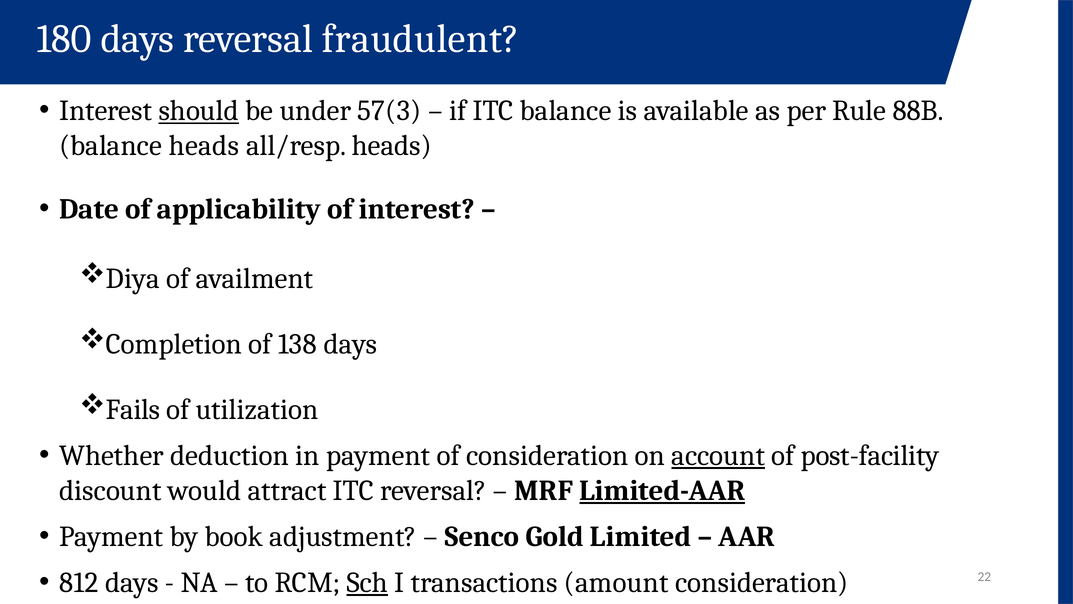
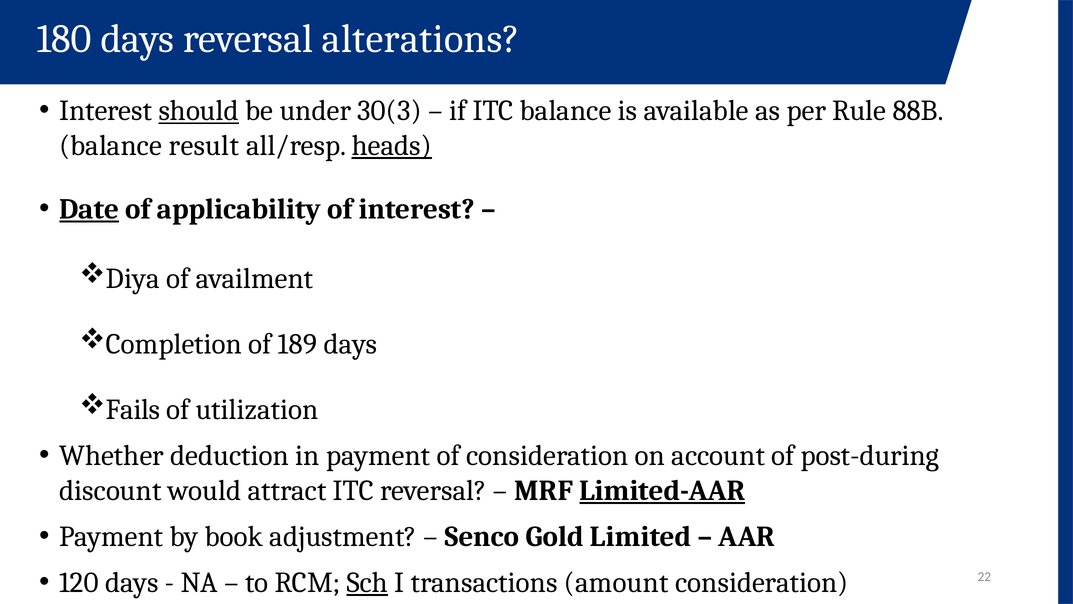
fraudulent: fraudulent -> alterations (421, 39)
57(3: 57(3 -> 30(3 (390, 111)
balance heads: heads -> result (204, 145)
heads underline: none -> present (392, 145)
Date underline: none -> present (89, 209)
138: 138 -> 189 (297, 344)
account underline: present -> none (718, 455)
post-facility: post-facility -> post-during (870, 455)
812: 812 -> 120 (79, 582)
